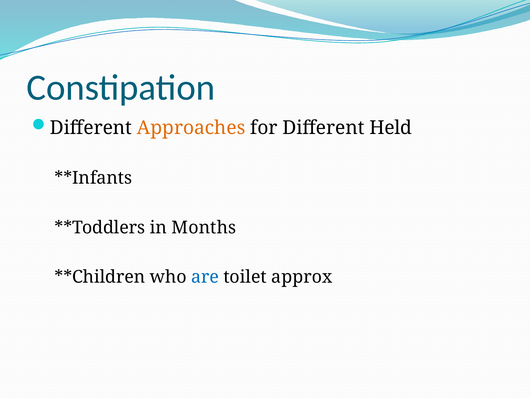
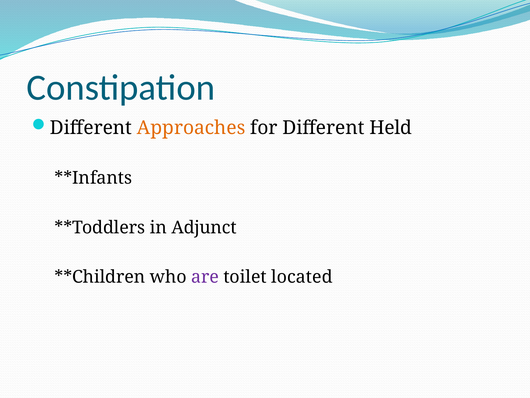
Months: Months -> Adjunct (204, 227)
are colour: blue -> purple (205, 277)
approx: approx -> located (302, 277)
